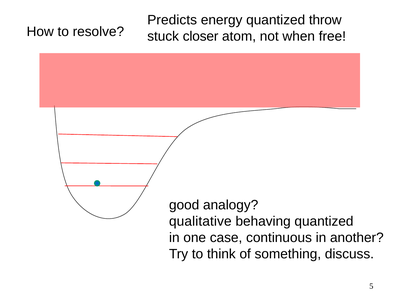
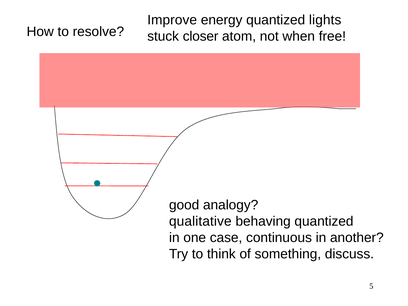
Predicts: Predicts -> Improve (172, 20)
throw: throw -> lights (325, 20)
